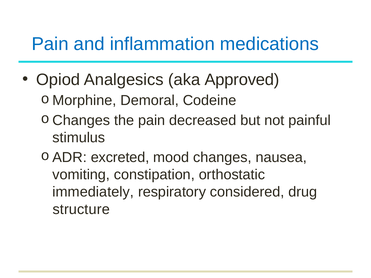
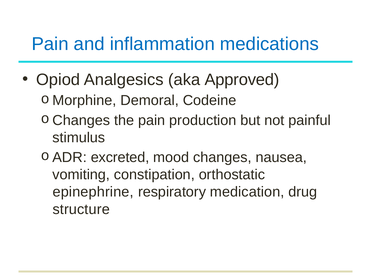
decreased: decreased -> production (203, 120)
immediately: immediately -> epinephrine (93, 192)
considered: considered -> medication (247, 192)
